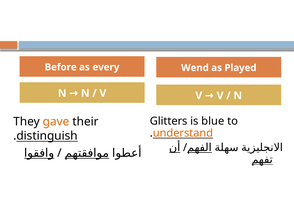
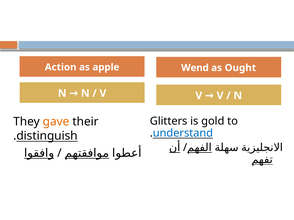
Before: Before -> Action (61, 67)
every: every -> apple (106, 67)
Played: Played -> Ought (240, 68)
blue: blue -> gold (213, 121)
understand colour: orange -> blue (183, 133)
